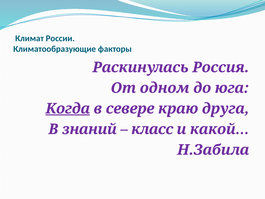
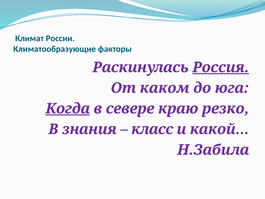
Россия underline: none -> present (221, 67)
одном: одном -> каком (165, 88)
друга: друга -> резко (226, 108)
знаний: знаний -> знания (89, 129)
